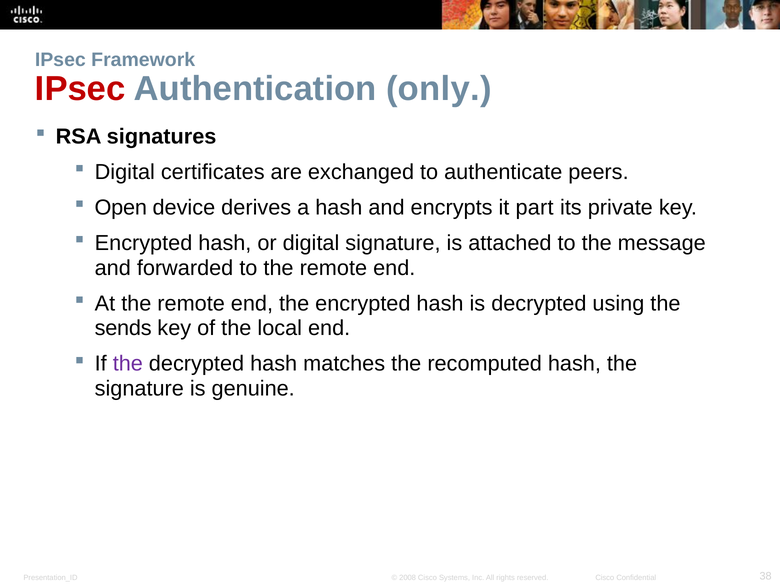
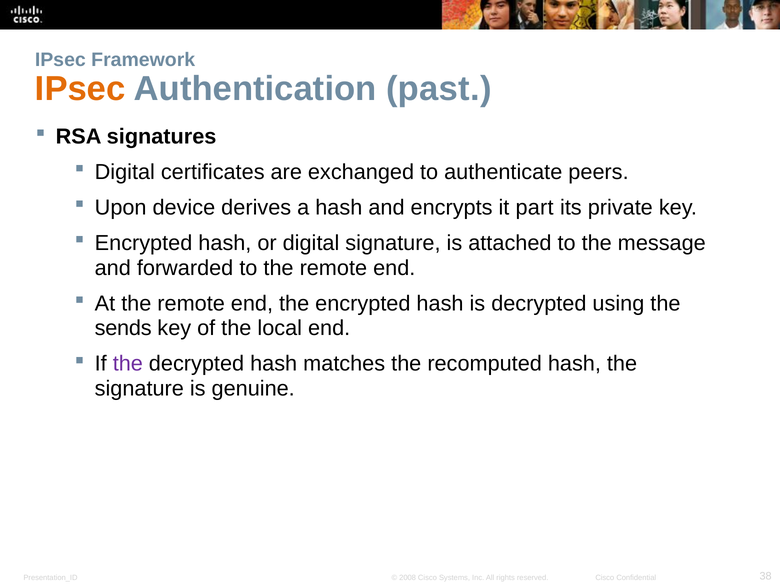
IPsec colour: red -> orange (80, 89)
only: only -> past (439, 89)
Open: Open -> Upon (121, 208)
